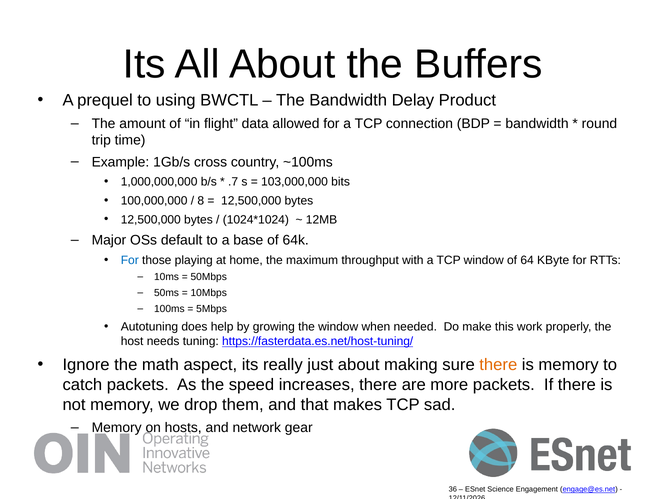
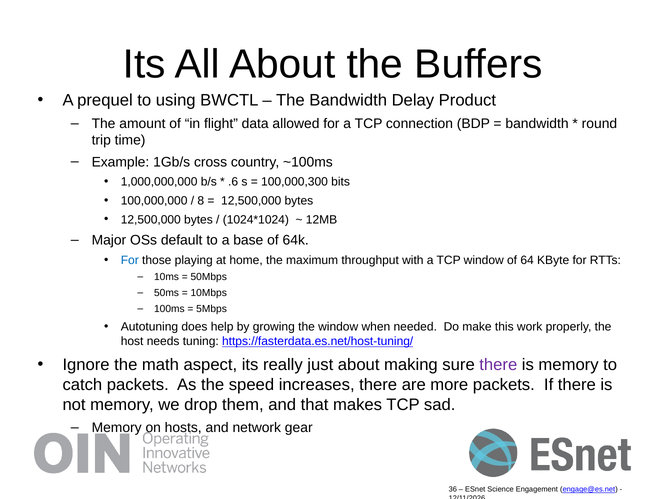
.7: .7 -> .6 (233, 182)
103,000,000: 103,000,000 -> 100,000,300 (295, 182)
there colour: orange -> purple (498, 365)
